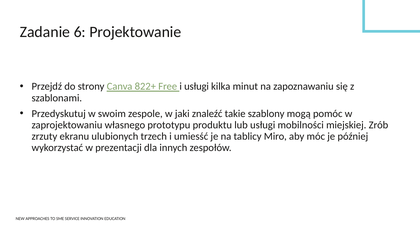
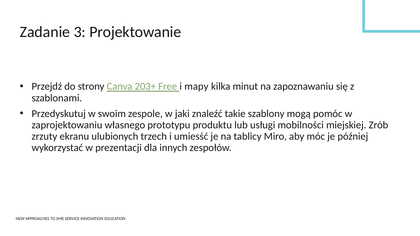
6: 6 -> 3 (80, 32)
822+: 822+ -> 203+ (145, 87)
i usługi: usługi -> mapy (196, 87)
